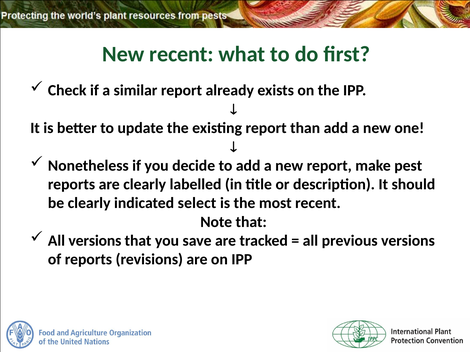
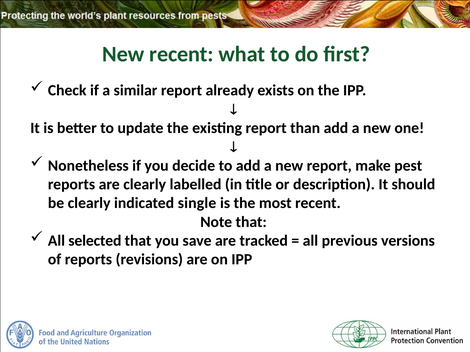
select: select -> single (197, 203)
All versions: versions -> selected (95, 241)
